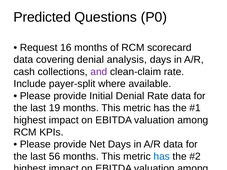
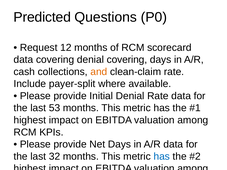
16: 16 -> 12 (66, 48)
denial analysis: analysis -> covering (127, 60)
and colour: purple -> orange (99, 72)
19: 19 -> 53 (55, 108)
56: 56 -> 32 (55, 157)
